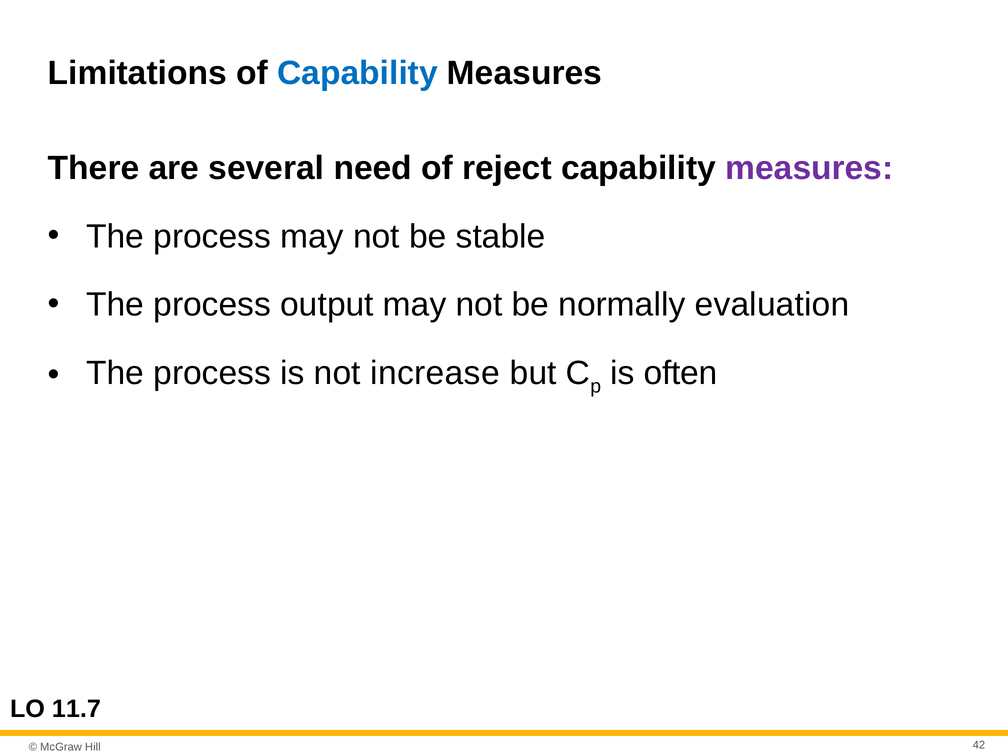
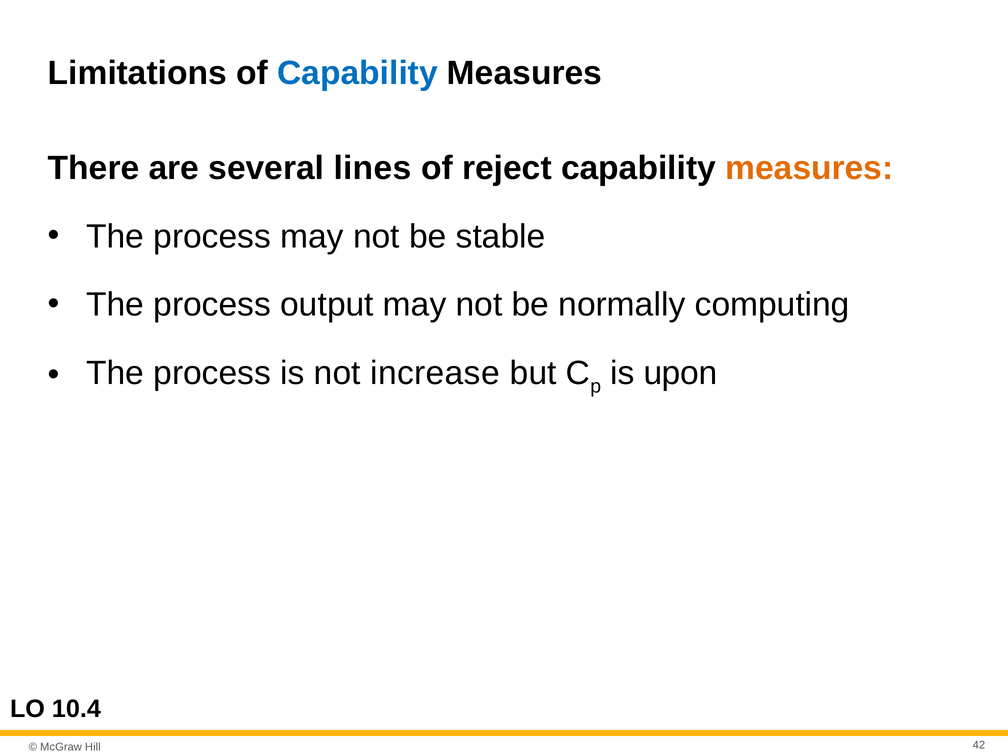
need: need -> lines (373, 168)
measures colour: purple -> orange (809, 168)
evaluation: evaluation -> computing (772, 305)
often: often -> upon (681, 373)
11.7: 11.7 -> 10.4 (76, 709)
